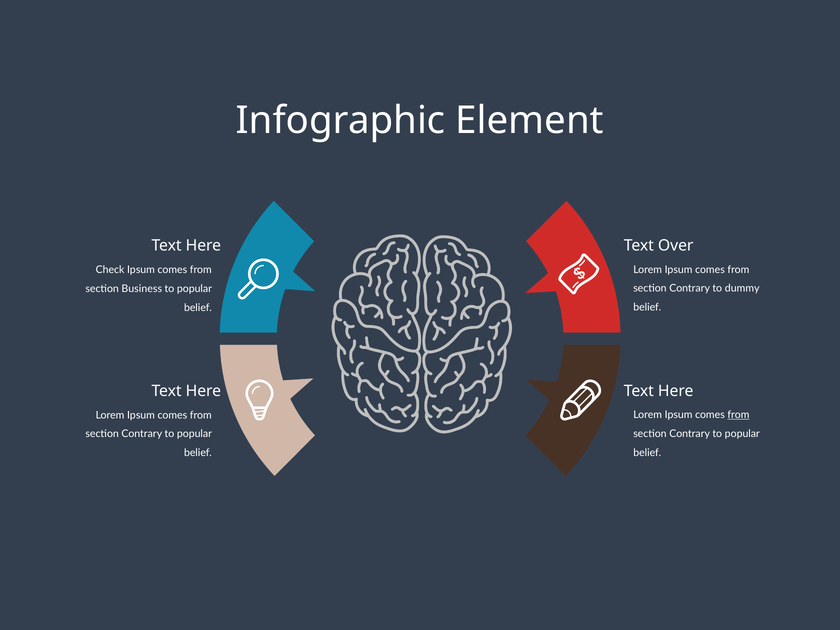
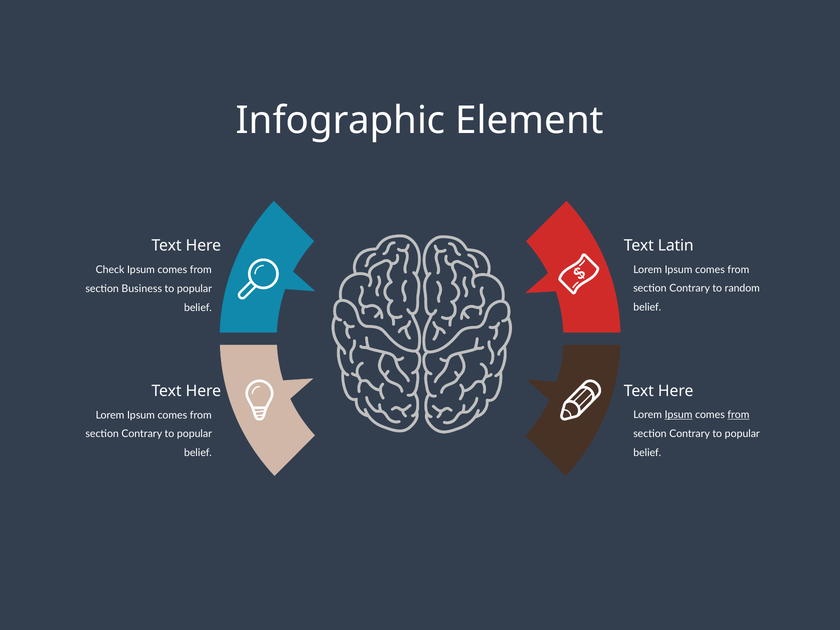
Over: Over -> Latin (676, 246)
dummy: dummy -> random (742, 288)
Ipsum underline: none -> present (679, 415)
